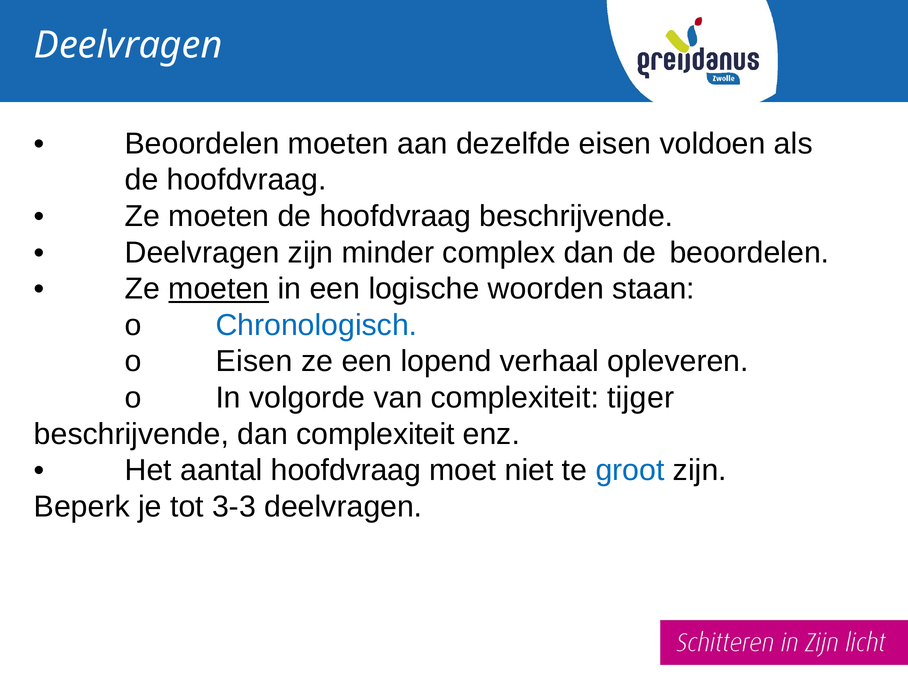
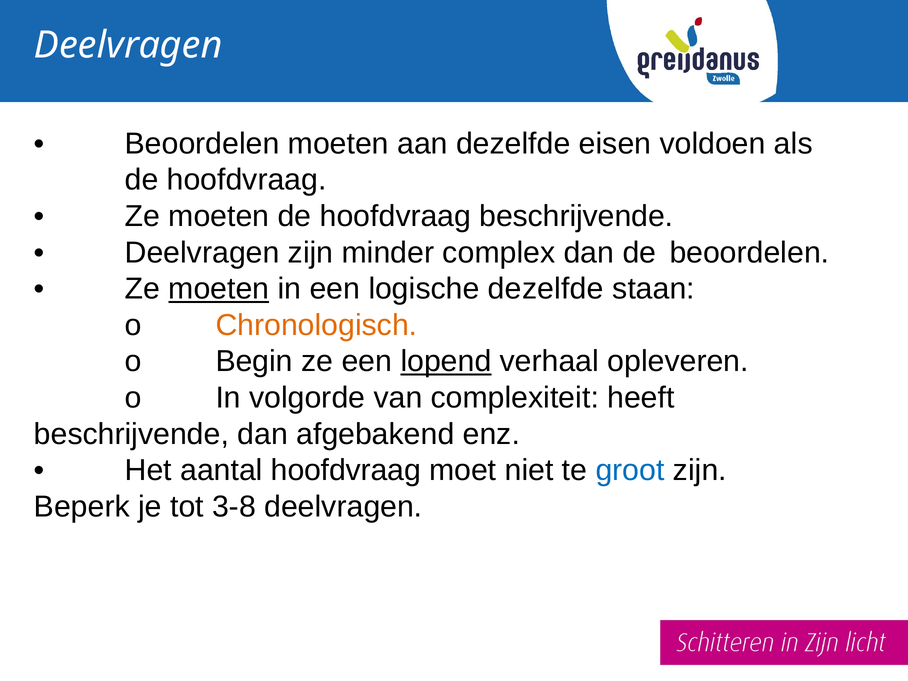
logische woorden: woorden -> dezelfde (546, 289)
Chronologisch colour: blue -> orange (316, 325)
o Eisen: Eisen -> Begin (254, 362)
lopend underline: none -> present (446, 362)
tijger: tijger -> heeft (641, 398)
dan complexiteit: complexiteit -> afgebakend (375, 434)
3-3: 3-3 -> 3-8 (234, 507)
